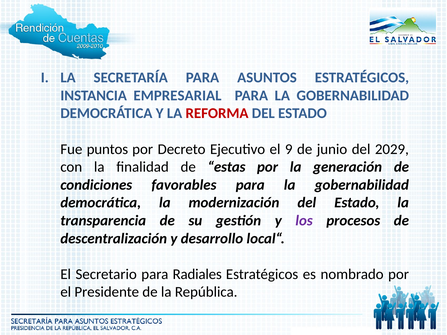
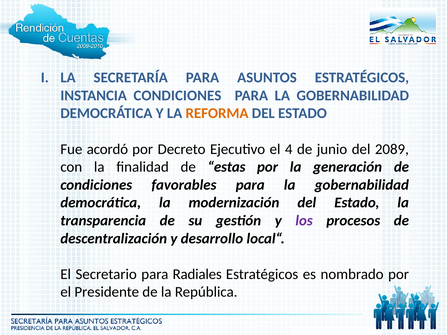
INSTANCIA EMPRESARIAL: EMPRESARIAL -> CONDICIONES (177, 96)
REFORMA colour: red -> orange (217, 114)
puntos: puntos -> acordó (107, 149)
9: 9 -> 4 (289, 149)
2029: 2029 -> 2089 (392, 149)
